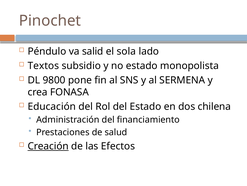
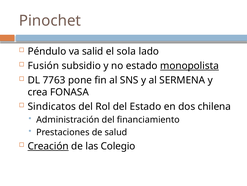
Textos: Textos -> Fusión (43, 65)
monopolista underline: none -> present (189, 65)
9800: 9800 -> 7763 (54, 80)
Educación: Educación -> Sindicatos (52, 106)
Efectos: Efectos -> Colegio (118, 146)
